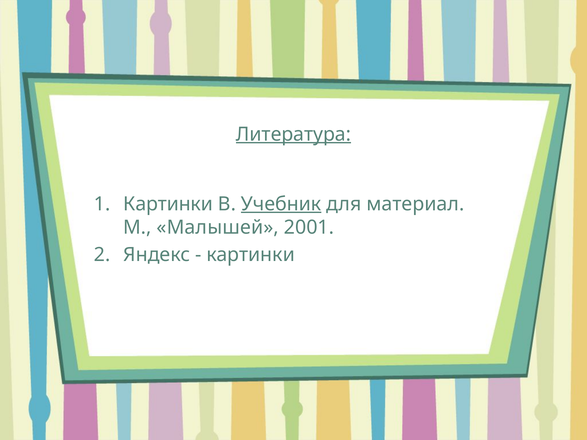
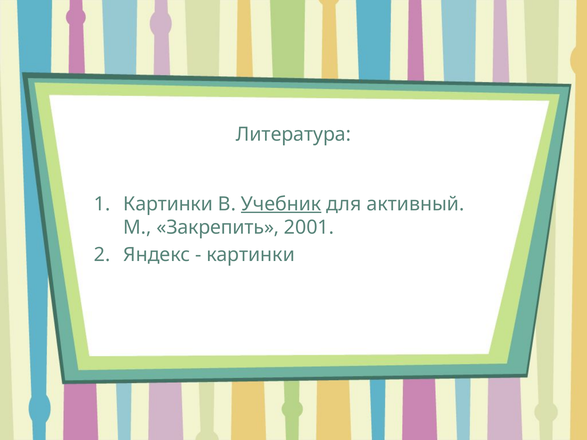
Литература underline: present -> none (293, 134)
материал: материал -> активный (415, 204)
Малышей: Малышей -> Закрепить (218, 228)
